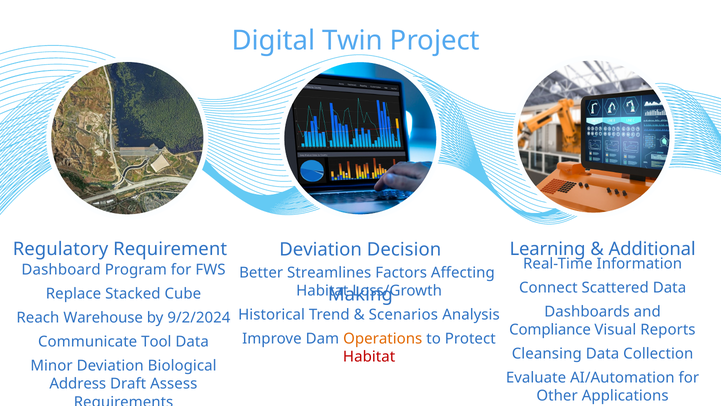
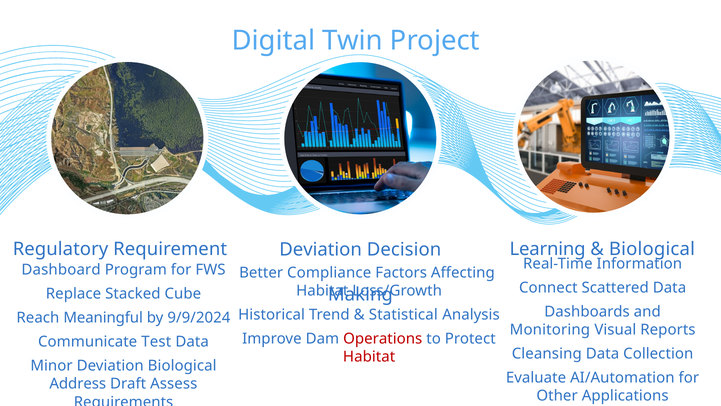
Additional: Additional -> Biological (652, 249)
Streamlines: Streamlines -> Compliance (329, 272)
Scenarios: Scenarios -> Statistical (403, 314)
Warehouse: Warehouse -> Meaningful (103, 317)
9/2/2024: 9/2/2024 -> 9/9/2024 (199, 317)
Compliance: Compliance -> Monitoring (550, 329)
Operations colour: orange -> red (383, 338)
Tool: Tool -> Test (156, 342)
